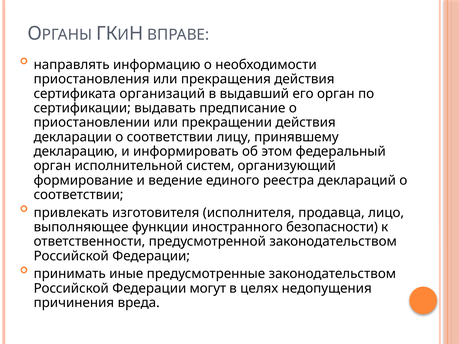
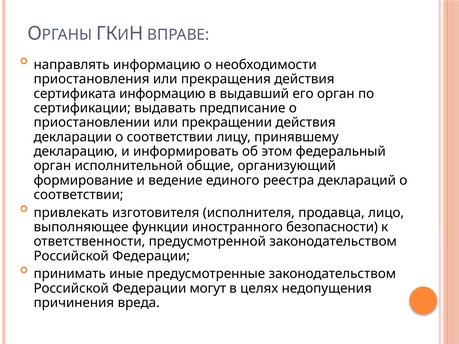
сертификата организаций: организаций -> информацию (162, 94)
систем: систем -> общие (210, 166)
